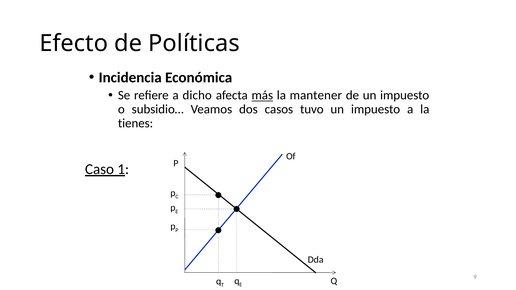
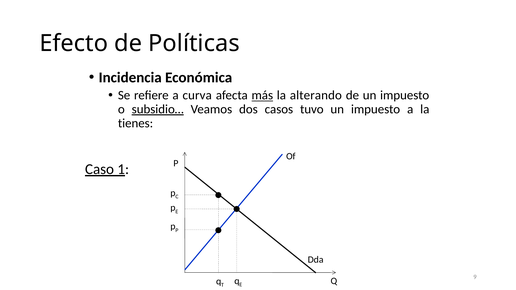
dicho: dicho -> curva (197, 95)
mantener: mantener -> alterando (316, 95)
subsidio… underline: none -> present (158, 109)
